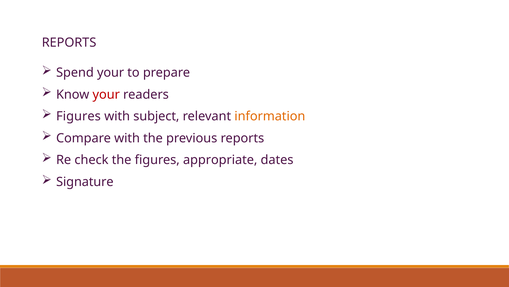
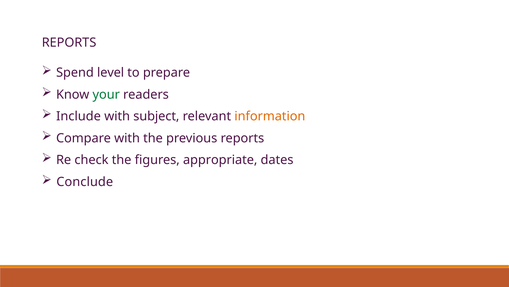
Spend your: your -> level (111, 72)
your colour: red -> green (106, 94)
Figures: Figures -> Include (78, 116)
Signature: Signature -> Conclude (85, 181)
